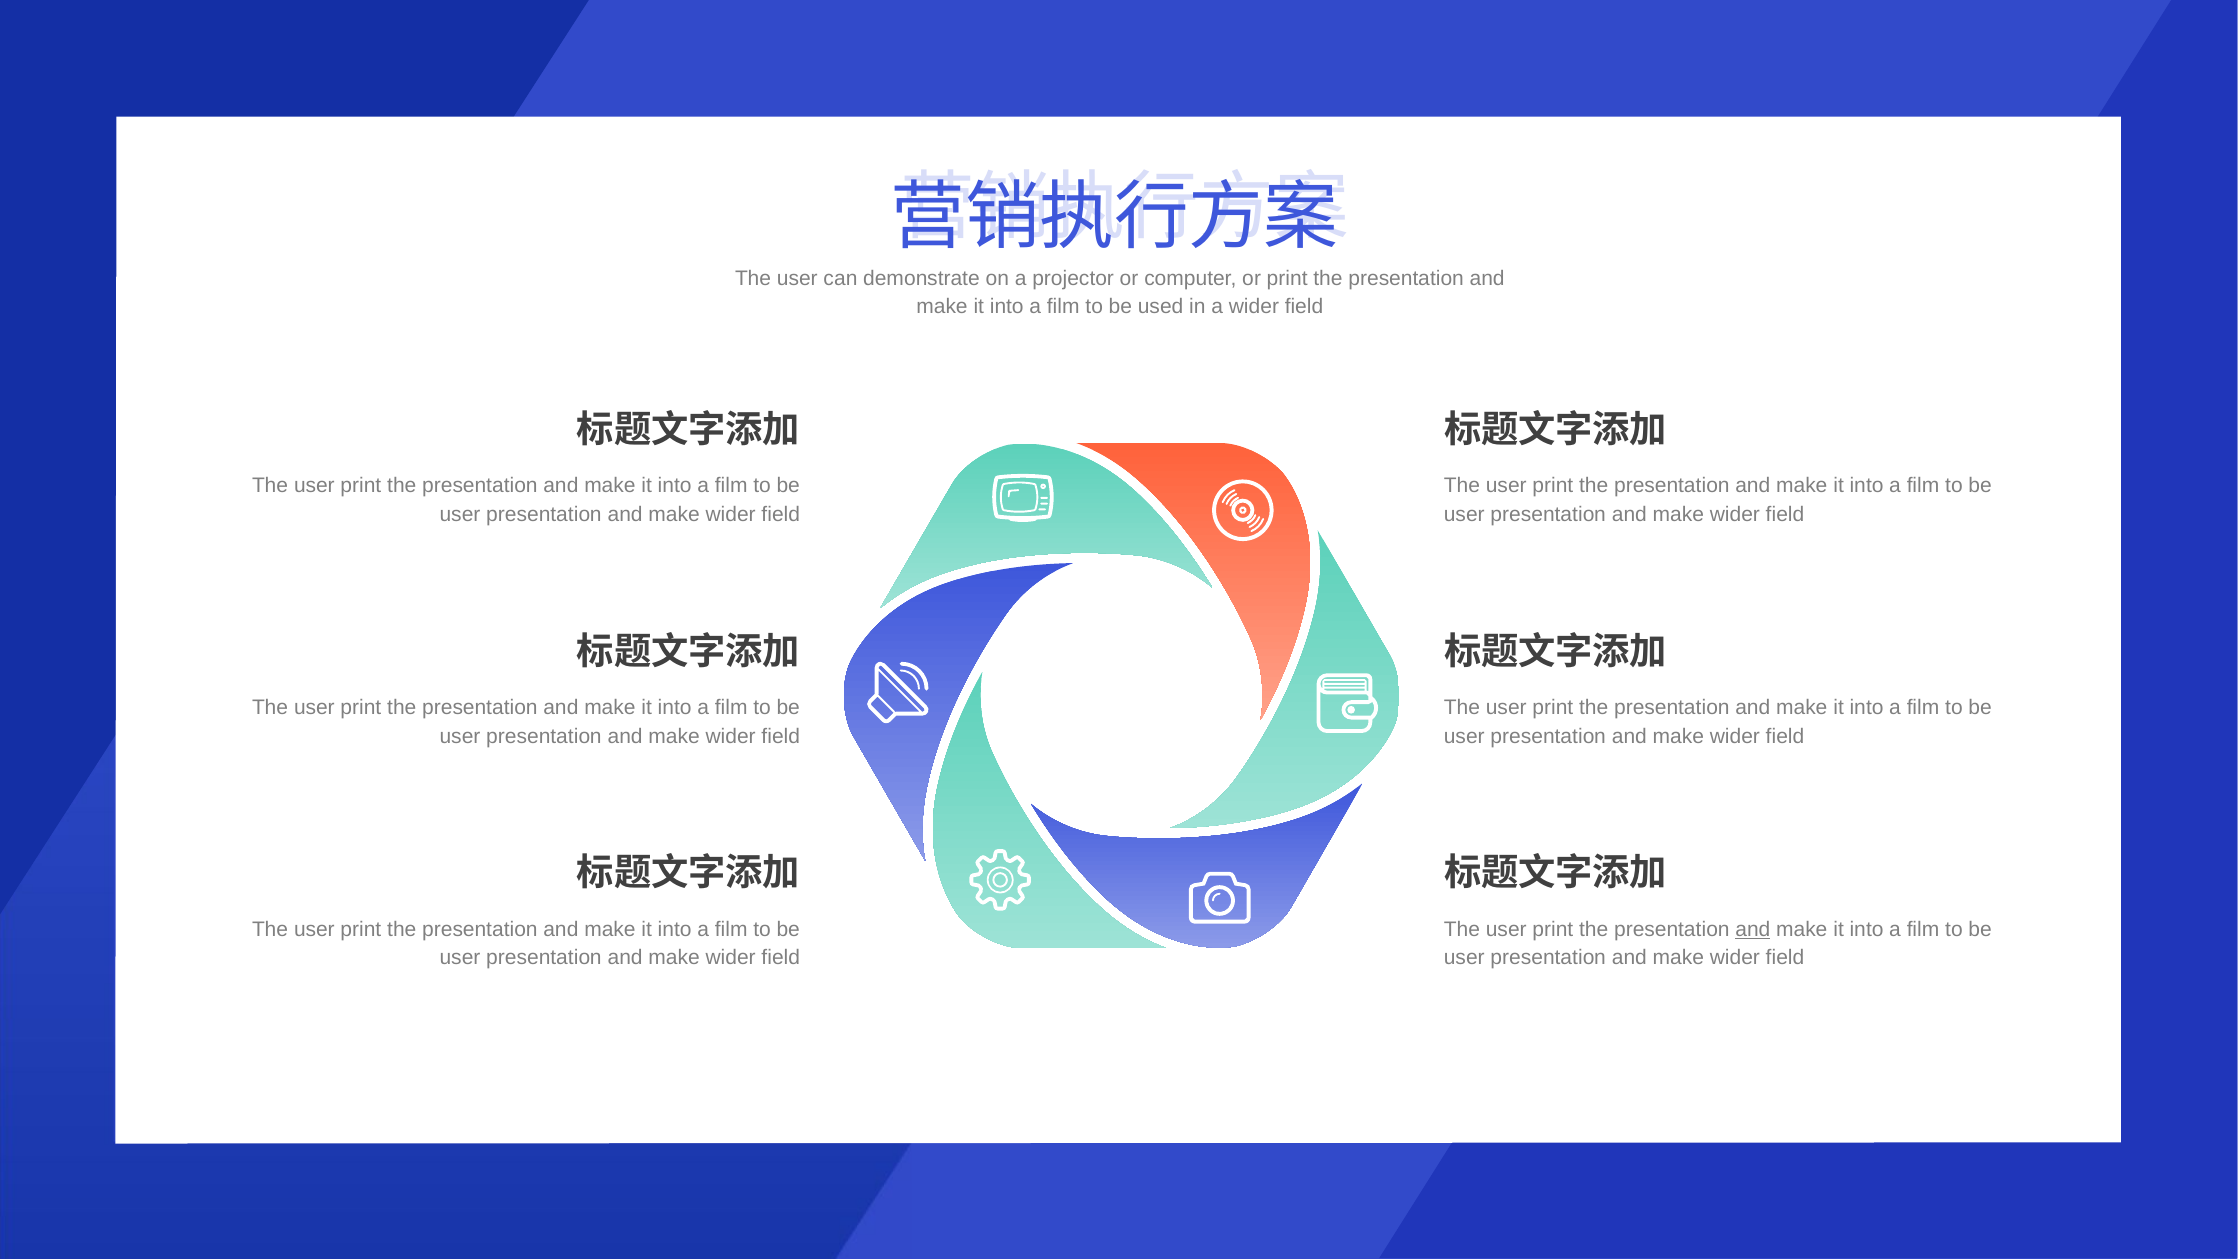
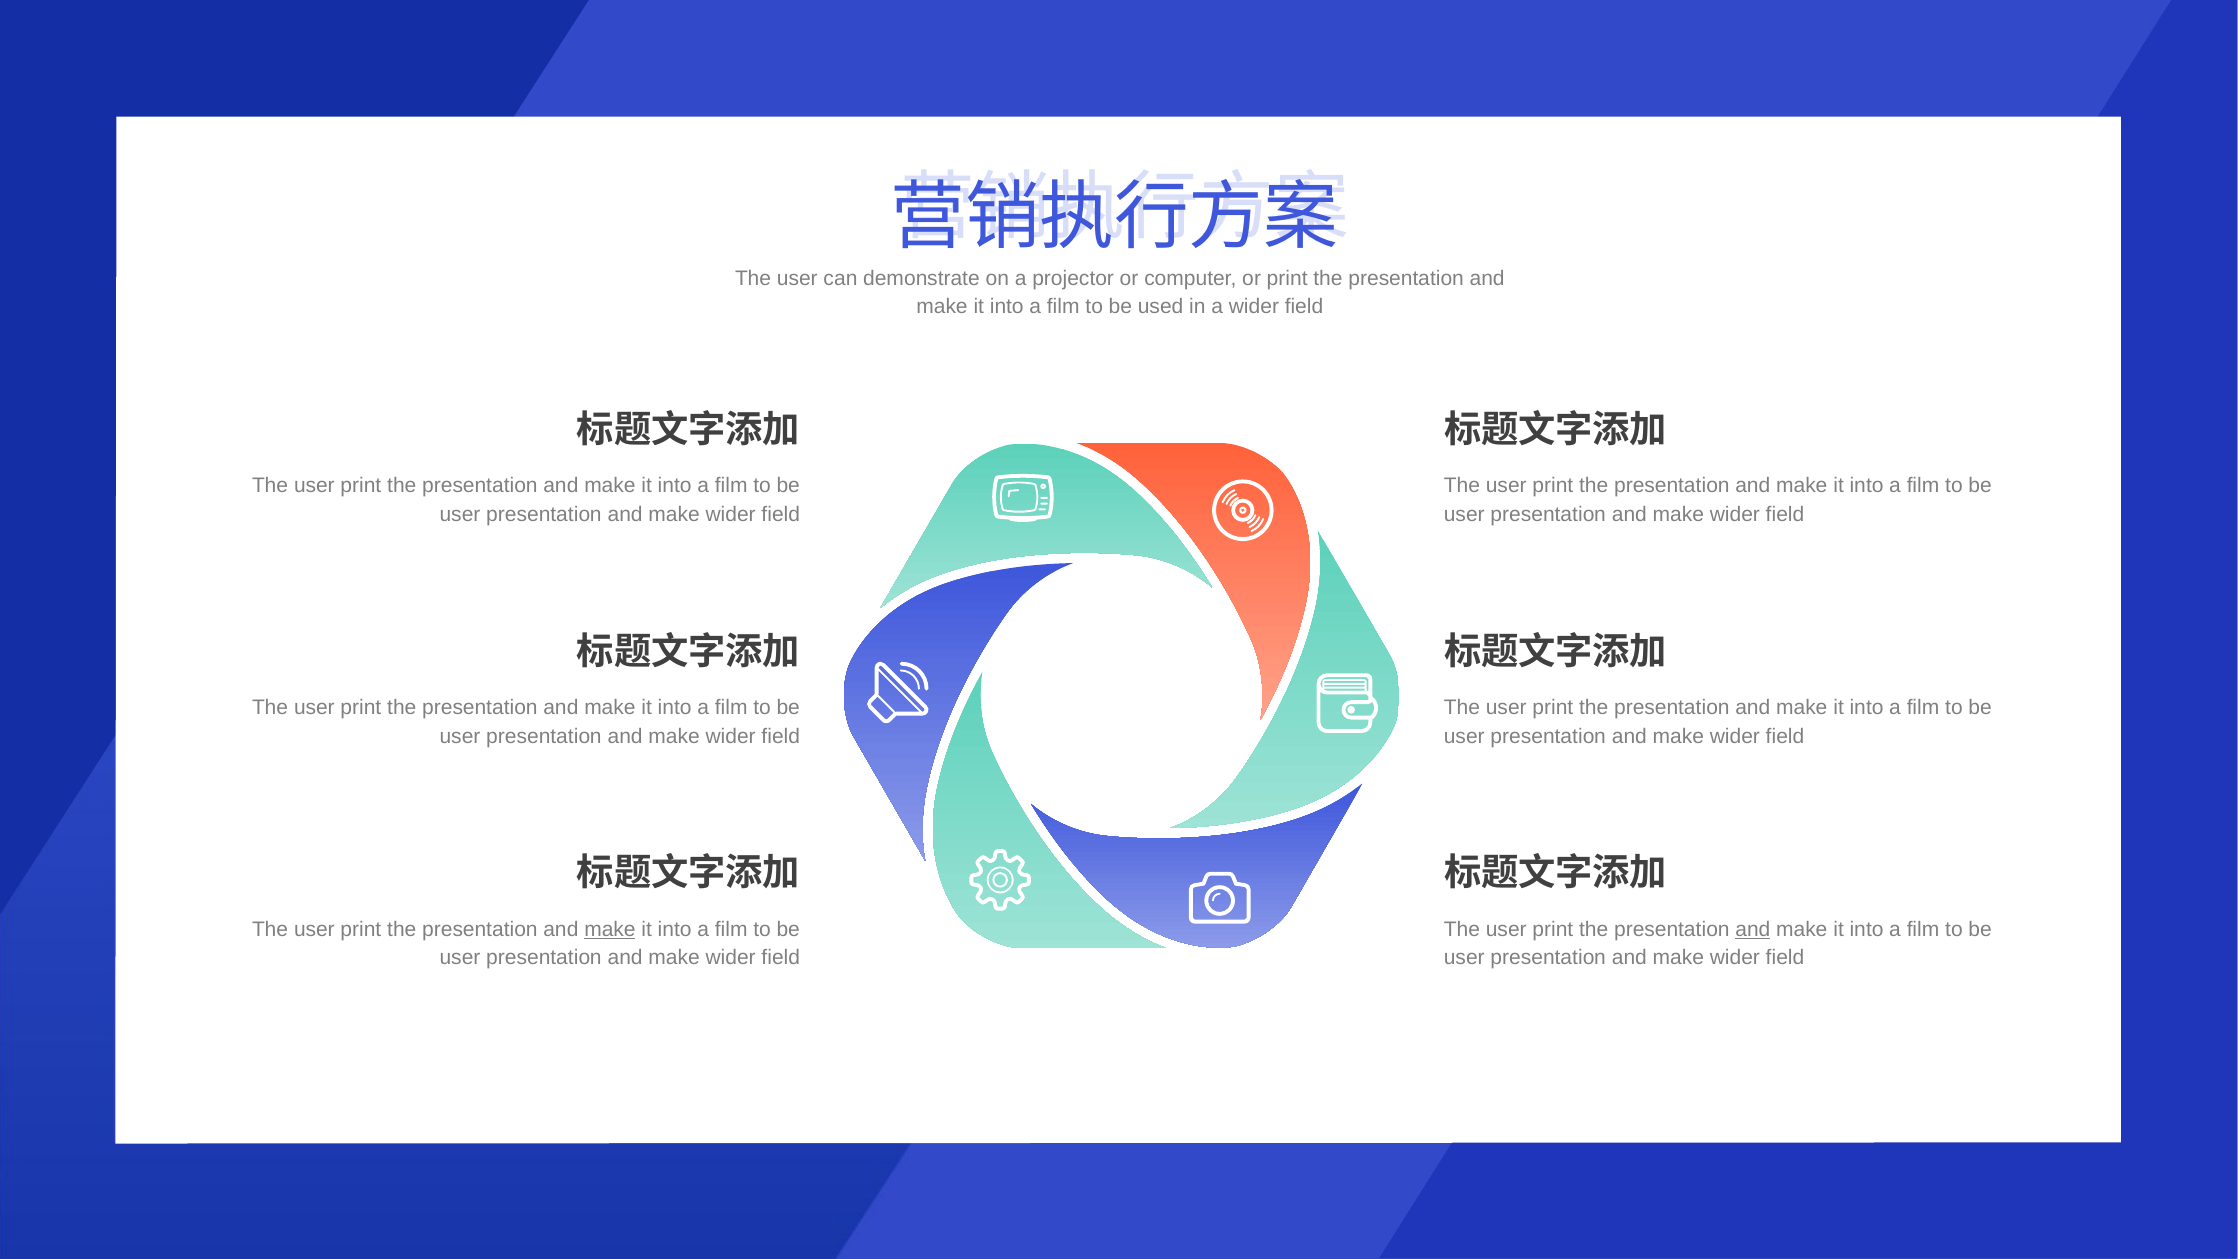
make underline: none -> present (610, 929)
